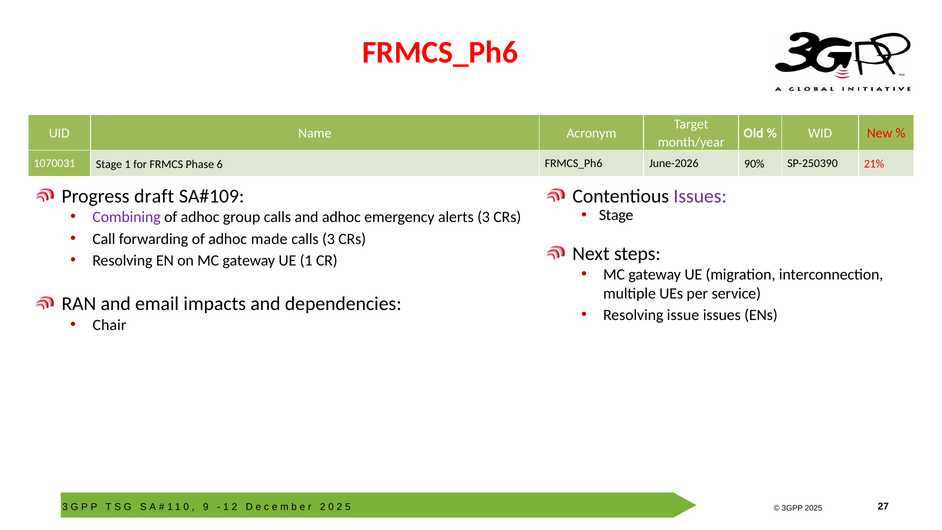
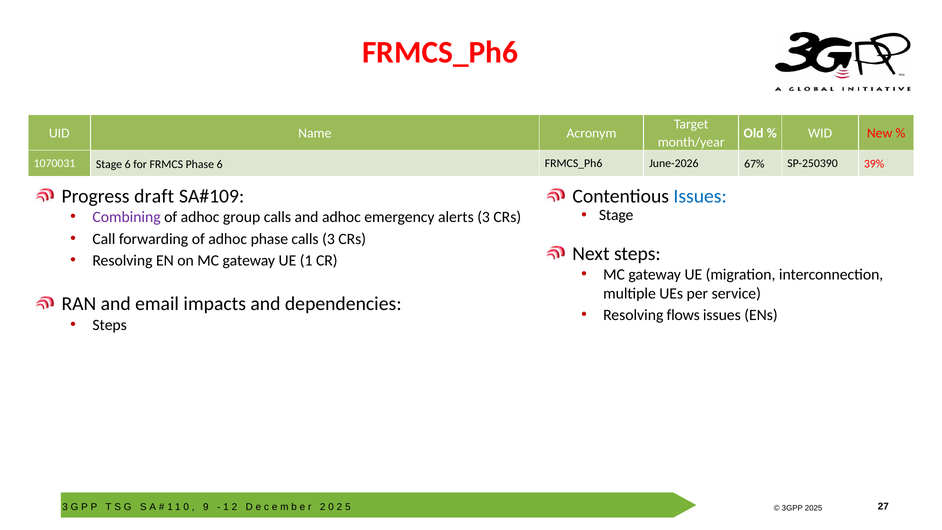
Stage 1: 1 -> 6 (128, 164)
90%: 90% -> 67% (754, 164)
21%: 21% -> 39% (874, 164)
Issues colour: purple -> blue (700, 196)
adhoc made: made -> phase (269, 239)
issue: issue -> flows (683, 315)
Chair: Chair -> Steps (110, 325)
